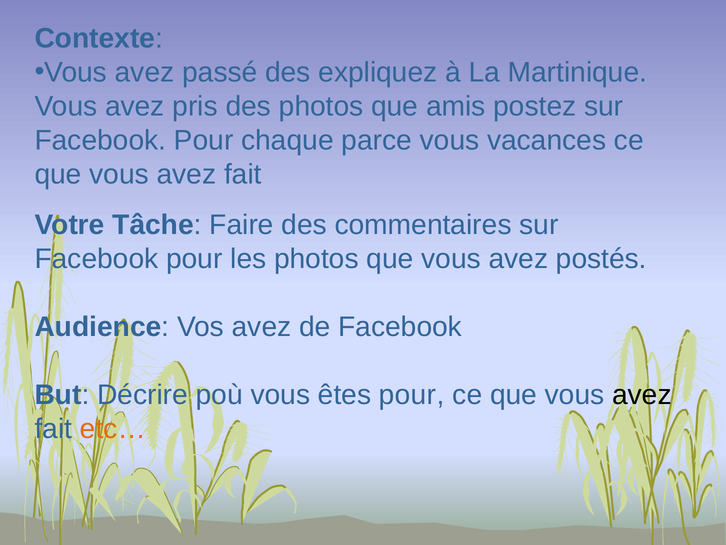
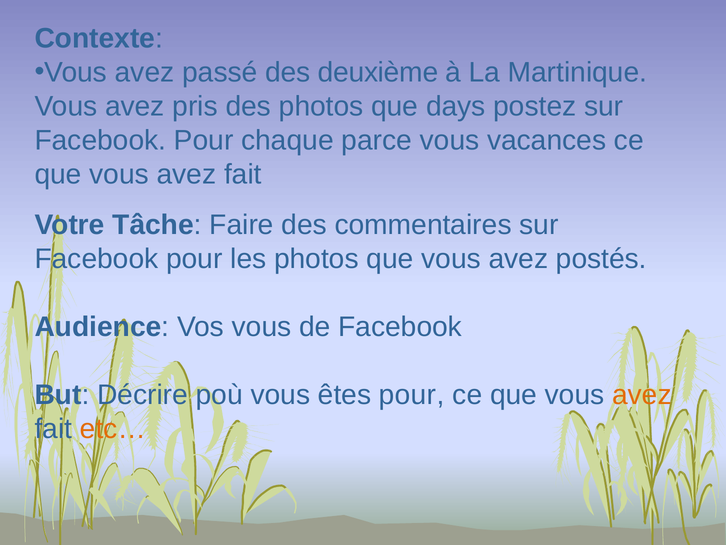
expliquez: expliquez -> deuxième (378, 72)
amis: amis -> days (456, 106)
Vos avez: avez -> vous (262, 327)
avez colour: black -> orange (642, 394)
